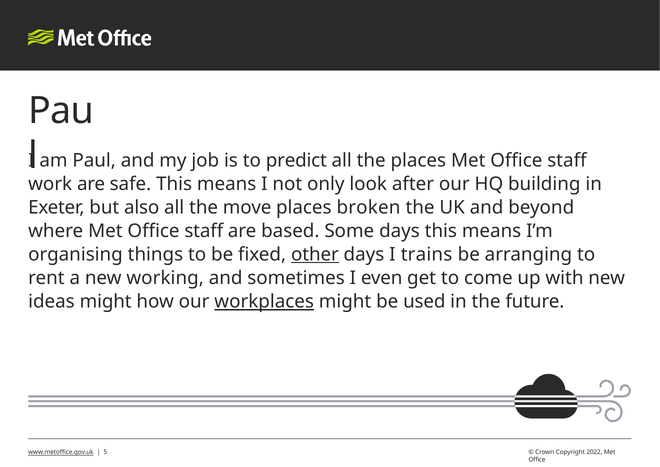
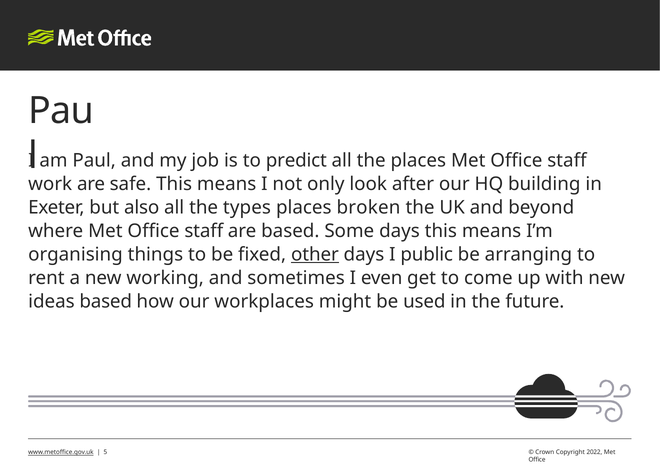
move: move -> types (247, 207)
trains: trains -> public (427, 254)
ideas might: might -> based (106, 301)
workplaces underline: present -> none (264, 301)
